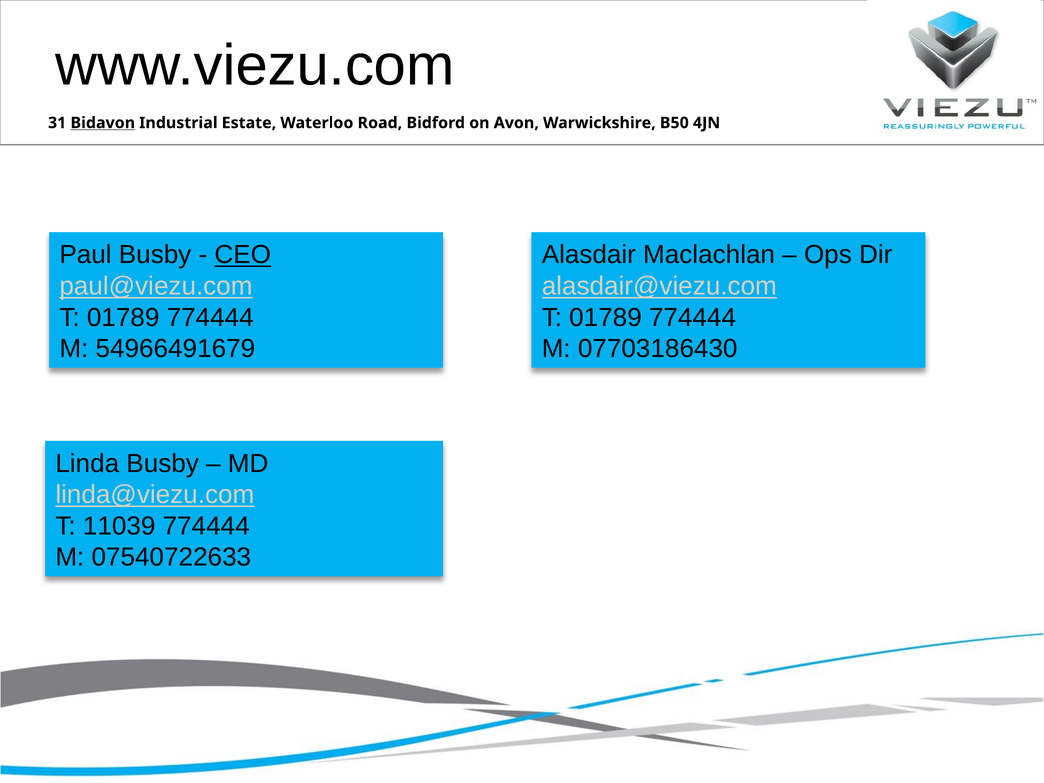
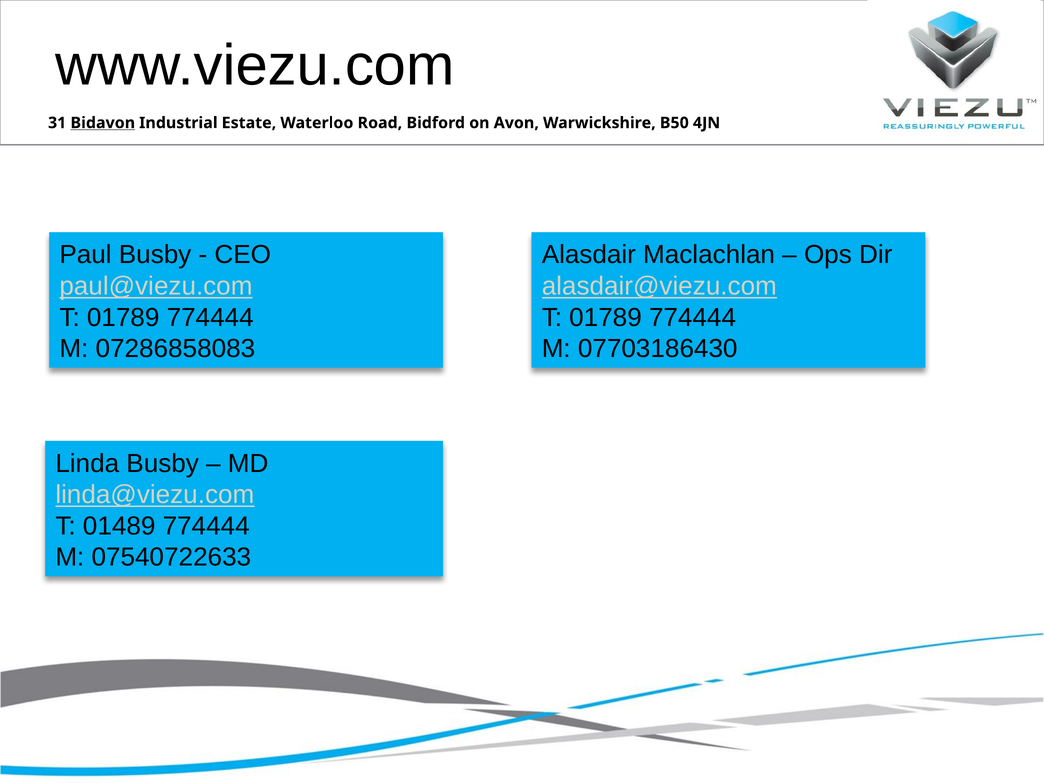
CEO underline: present -> none (243, 255)
54966491679: 54966491679 -> 07286858083 (175, 349)
11039: 11039 -> 01489 (119, 526)
